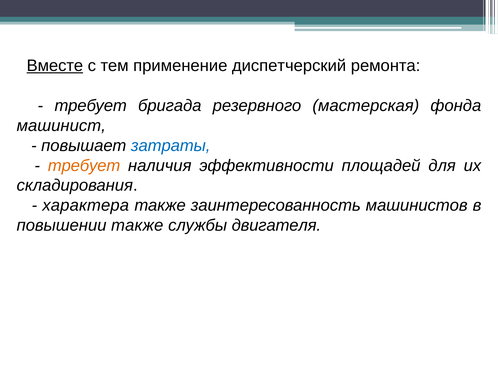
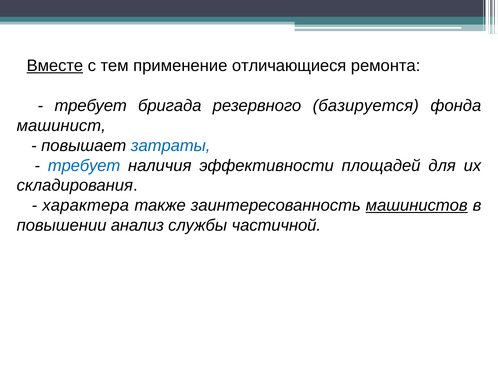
диспетчерский: диспетчерский -> отличающиеся (289, 66)
мастерская: мастерская -> базируется (366, 106)
требует colour: orange -> blue (84, 165)
машинистов underline: none -> present (417, 205)
повышении также: также -> анализ (137, 225)
двигателя: двигателя -> частичной (276, 225)
